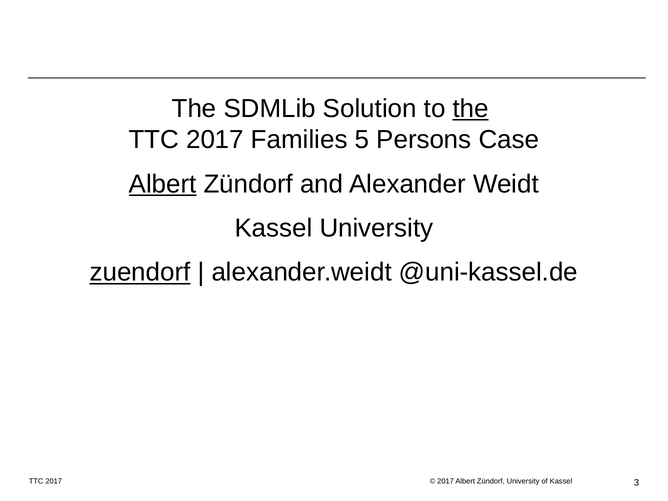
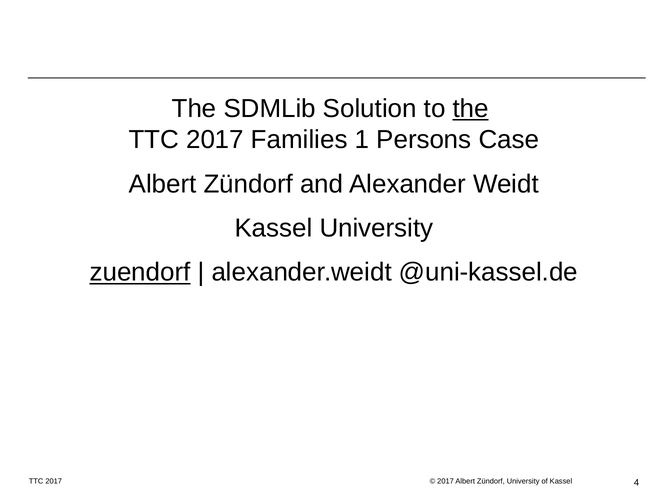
5: 5 -> 1 (362, 140)
Albert underline: present -> none (163, 184)
3: 3 -> 4 (636, 483)
